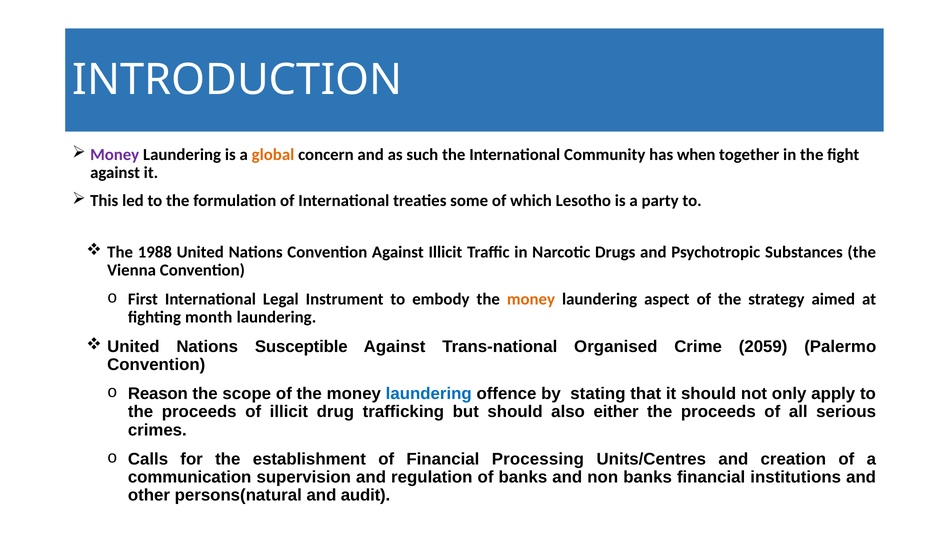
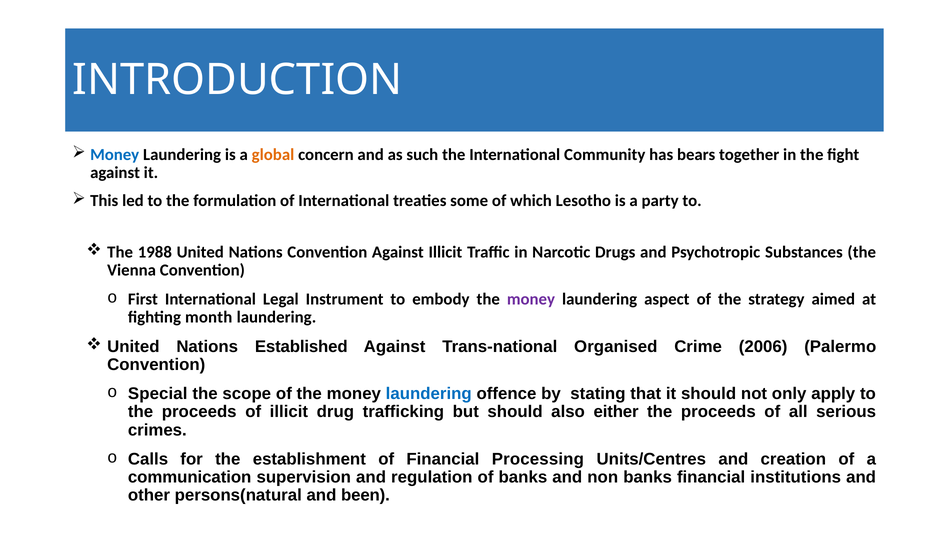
Money colour: purple -> blue (115, 155)
when: when -> bears (696, 155)
money colour: orange -> purple (531, 299)
Susceptible: Susceptible -> Established (301, 346)
2059: 2059 -> 2006 (763, 346)
Reason: Reason -> Special (158, 394)
audit: audit -> been (365, 495)
